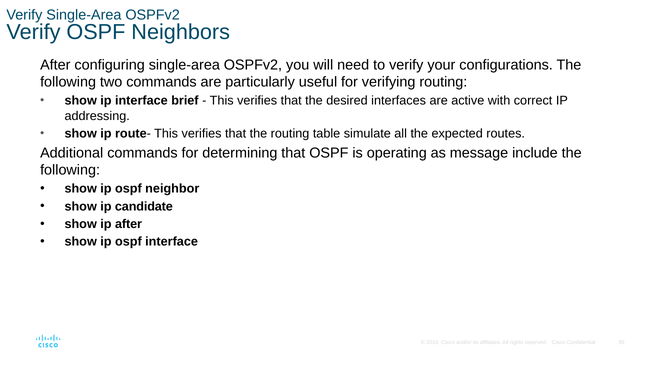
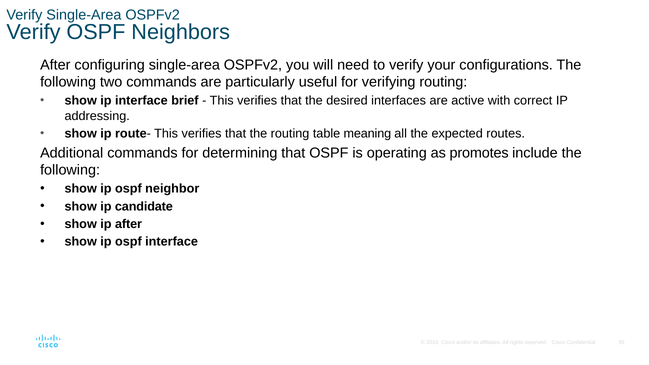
simulate: simulate -> meaning (367, 134)
message: message -> promotes (479, 153)
